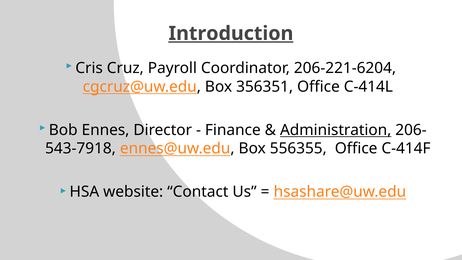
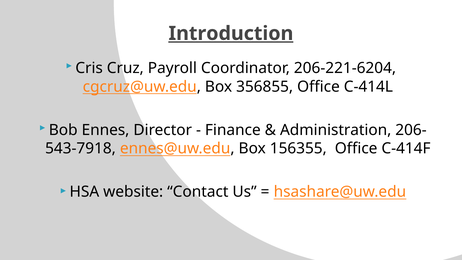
356351: 356351 -> 356855 (265, 87)
Administration underline: present -> none (336, 130)
556355: 556355 -> 156355 (298, 148)
